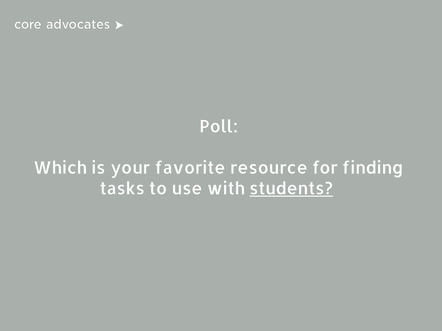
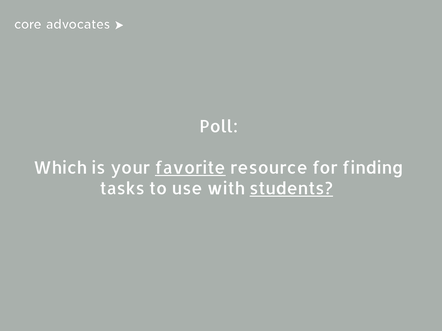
favorite underline: none -> present (190, 168)
